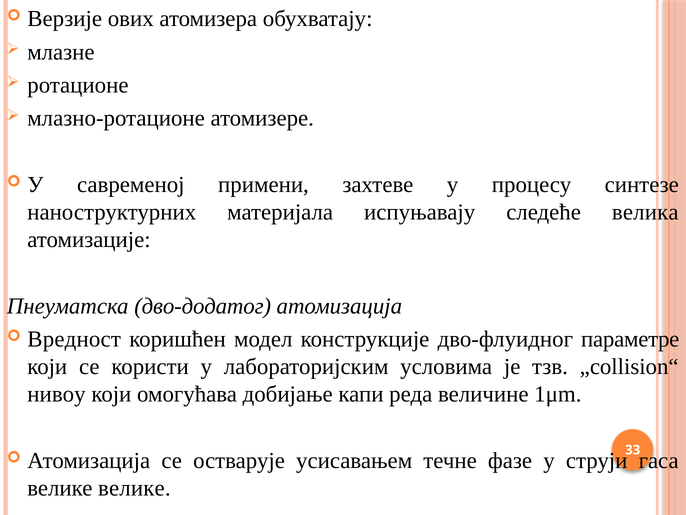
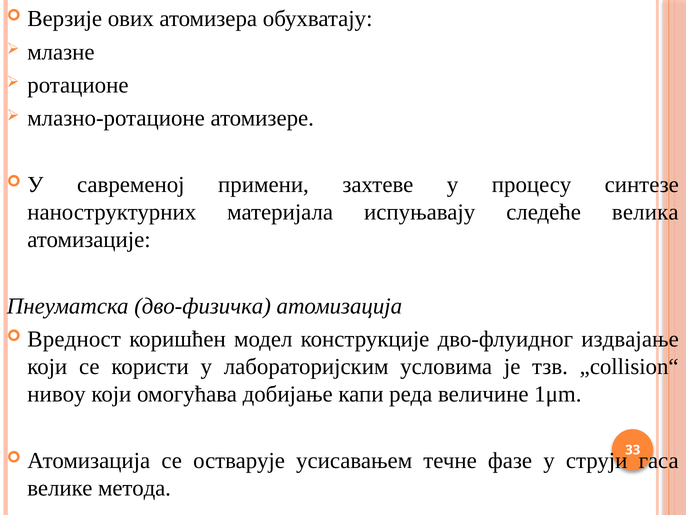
дво-додатог: дво-додатог -> дво-физичка (203, 306)
параметре: параметре -> издвајање (630, 339)
велике велике: велике -> метода (134, 488)
